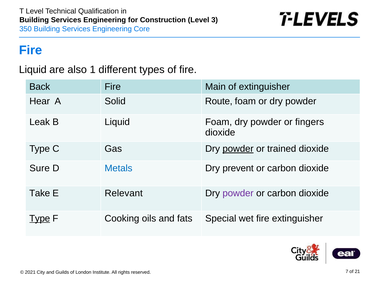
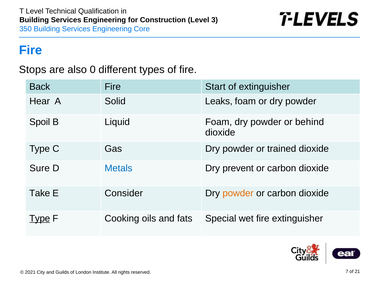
Liquid: Liquid -> Stops (33, 70)
1: 1 -> 0 (93, 70)
Main: Main -> Start (215, 87)
Route: Route -> Leaks (219, 101)
Leak: Leak -> Spoil (40, 122)
fingers: fingers -> behind (310, 122)
powder underline: present -> none (238, 149)
Relevant: Relevant -> Consider (124, 193)
powder colour: purple -> orange (238, 193)
